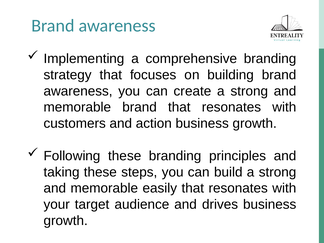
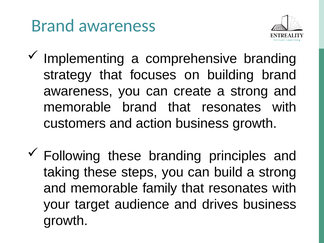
easily: easily -> family (160, 188)
